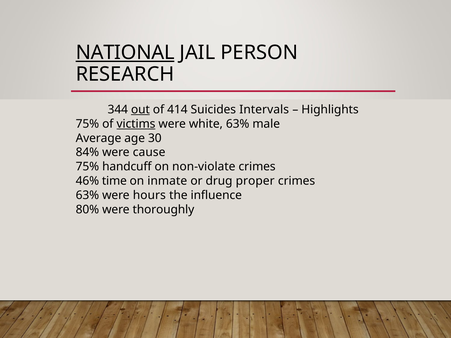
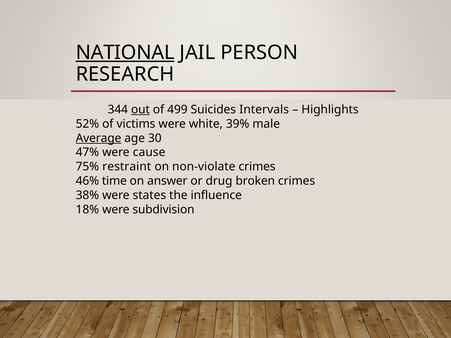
414: 414 -> 499 (177, 110)
75%: 75% -> 52% (87, 124)
victims underline: present -> none (136, 124)
white 63%: 63% -> 39% (238, 124)
Average underline: none -> present (99, 138)
84%: 84% -> 47% (87, 152)
handcuff: handcuff -> restraint (127, 167)
inmate: inmate -> answer (167, 181)
proper: proper -> broken (255, 181)
63%: 63% -> 38% (87, 195)
hours: hours -> states (149, 195)
80%: 80% -> 18% (87, 210)
thoroughly: thoroughly -> subdivision (163, 210)
